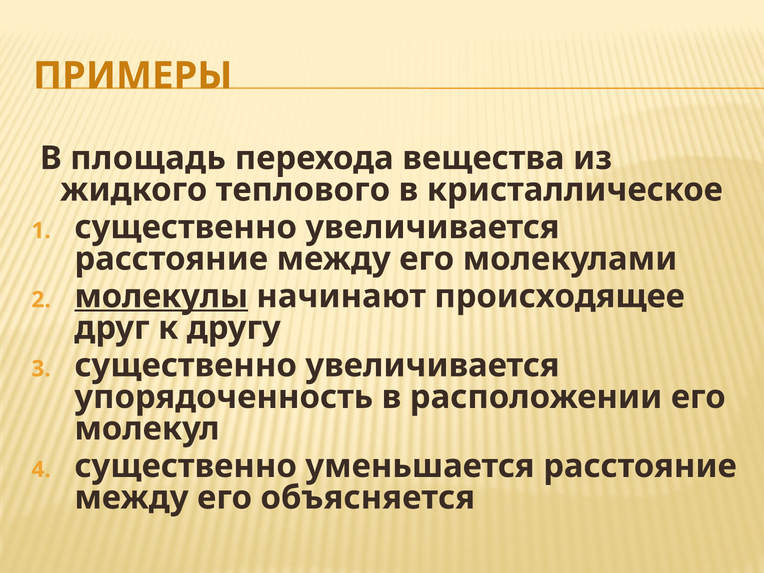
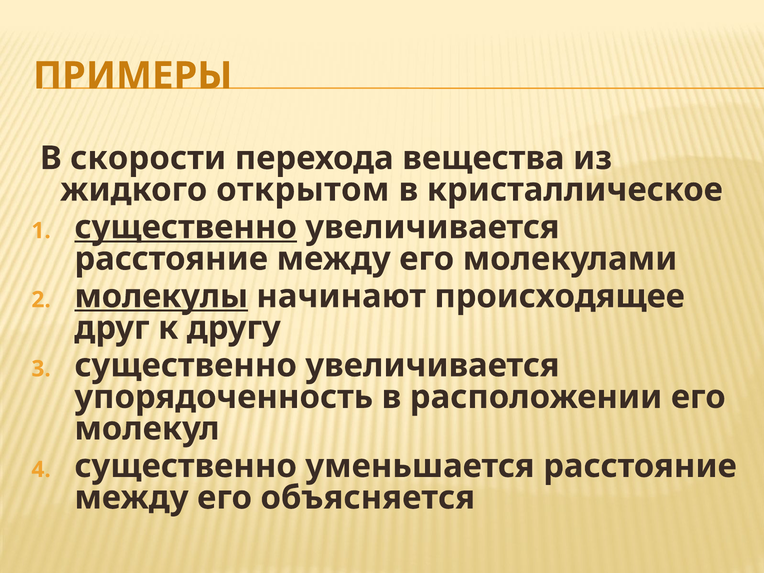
площадь: площадь -> скорости (148, 158)
теплового: теплового -> открытом (303, 190)
существенно underline: none -> present (186, 227)
